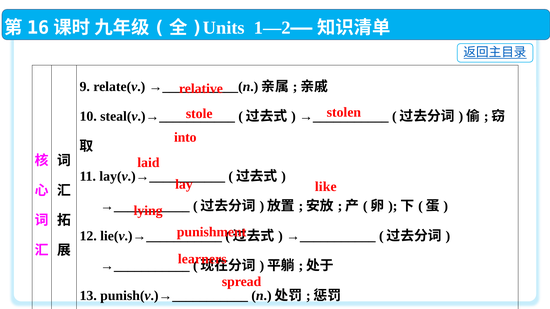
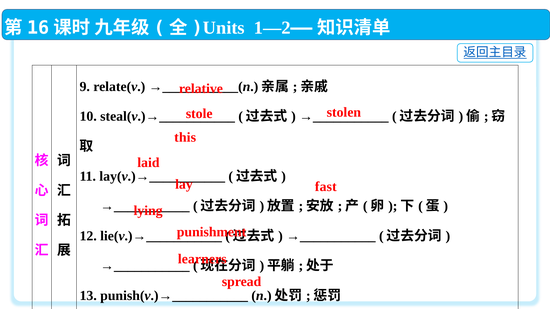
into: into -> this (185, 137)
like: like -> fast (326, 187)
